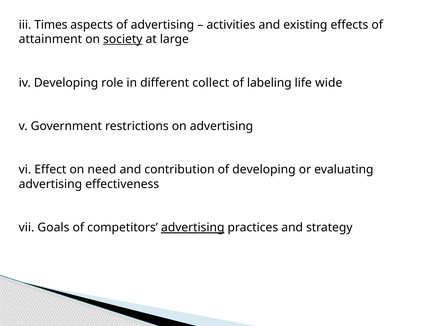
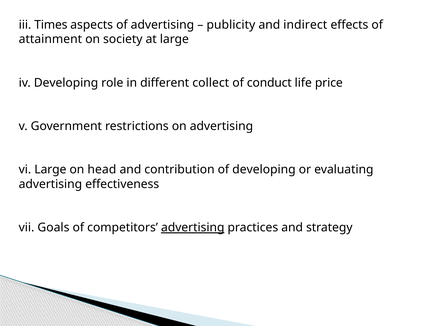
activities: activities -> publicity (231, 25)
existing: existing -> indirect (305, 25)
society underline: present -> none (123, 39)
labeling: labeling -> conduct (269, 83)
wide: wide -> price (329, 83)
vi Effect: Effect -> Large (50, 169)
need: need -> head (102, 169)
